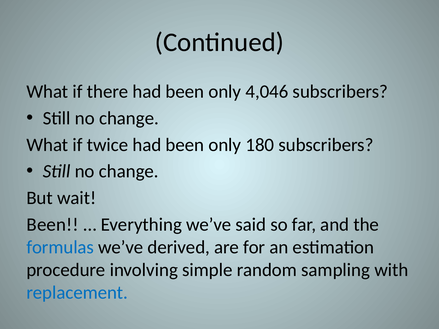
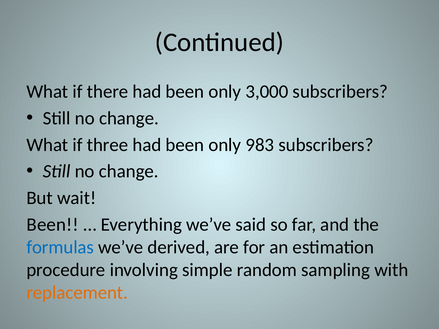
4,046: 4,046 -> 3,000 (267, 92)
twice: twice -> three (108, 145)
180: 180 -> 983 (260, 145)
replacement colour: blue -> orange (77, 293)
